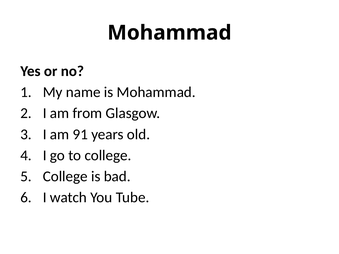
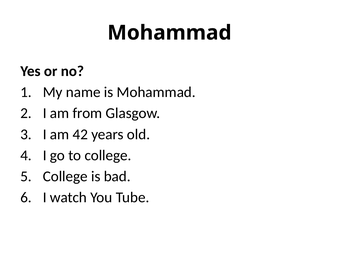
91: 91 -> 42 (80, 134)
